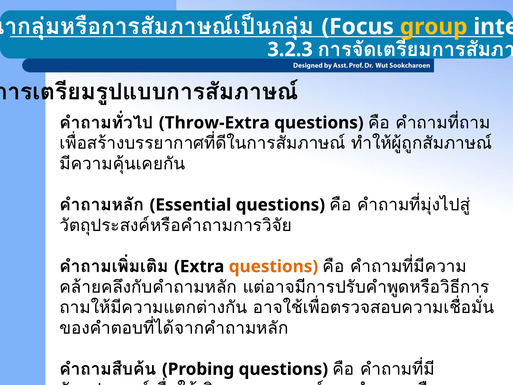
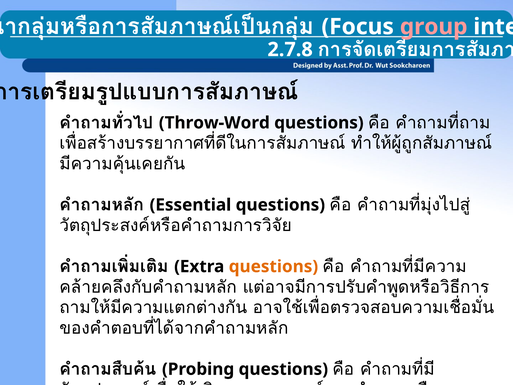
group colour: yellow -> pink (434, 27)
3.2.3: 3.2.3 -> 2.7.8 (290, 50)
Throw-Extra: Throw-Extra -> Throw-Word (214, 123)
